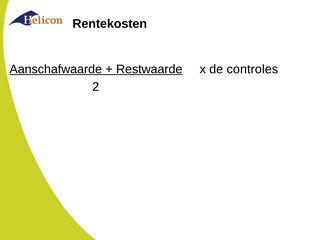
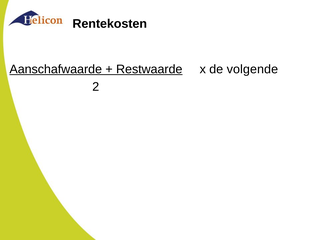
controles: controles -> volgende (252, 69)
